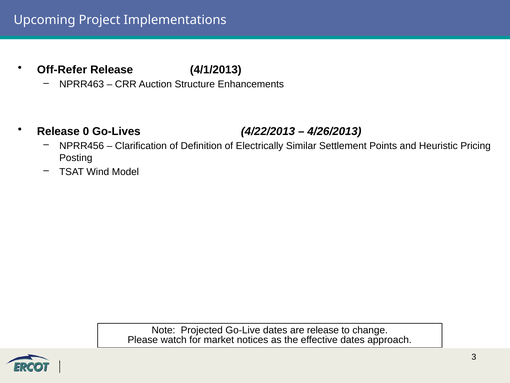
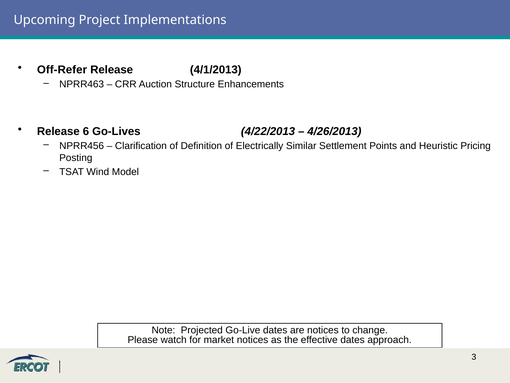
0: 0 -> 6 (86, 131)
are release: release -> notices (323, 330)
